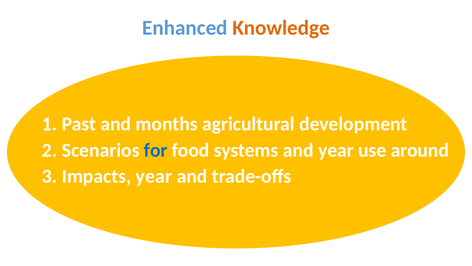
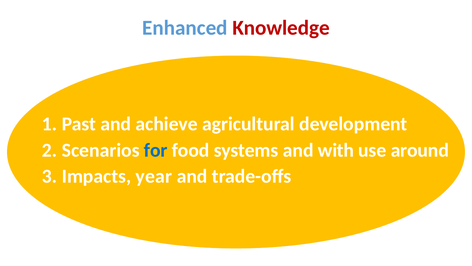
Knowledge colour: orange -> red (281, 28)
months: months -> achieve (167, 124)
and year: year -> with (336, 150)
